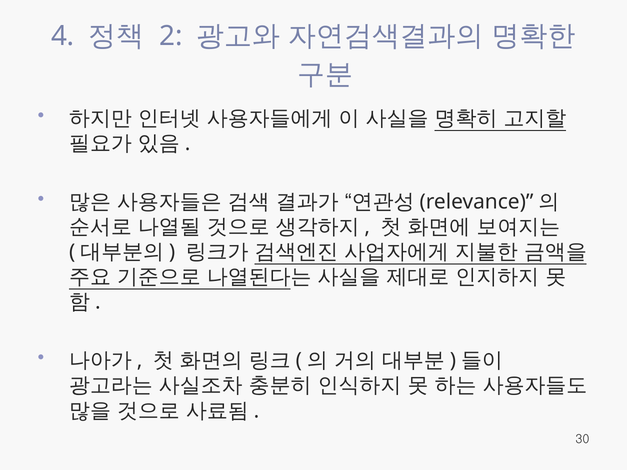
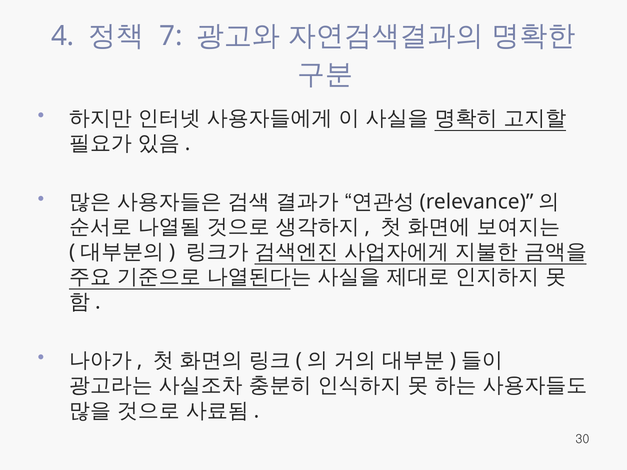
2: 2 -> 7 (171, 36)
